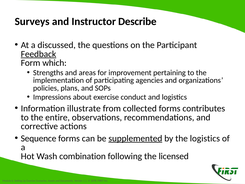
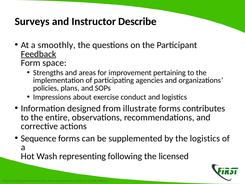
discussed: discussed -> smoothly (57, 45)
which: which -> space (54, 63)
illustrate: illustrate -> designed (84, 108)
collected: collected -> illustrate (140, 108)
supplemented underline: present -> none (135, 138)
combination: combination -> representing (83, 156)
